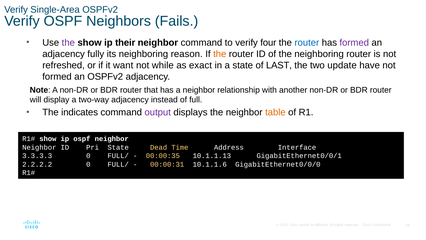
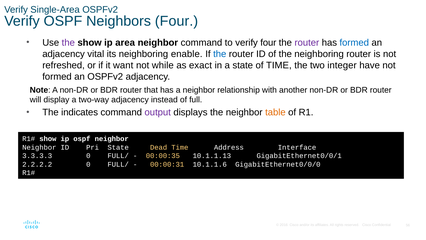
Neighbors Fails: Fails -> Four (177, 21)
their: their -> area (125, 43)
router colour: blue -> purple (307, 43)
formed colour: purple -> blue (354, 43)
fully: fully -> vital (96, 54)
reason: reason -> enable (187, 54)
the colour: orange -> blue (220, 54)
of LAST: LAST -> TIME (279, 65)
update: update -> integer (342, 65)
